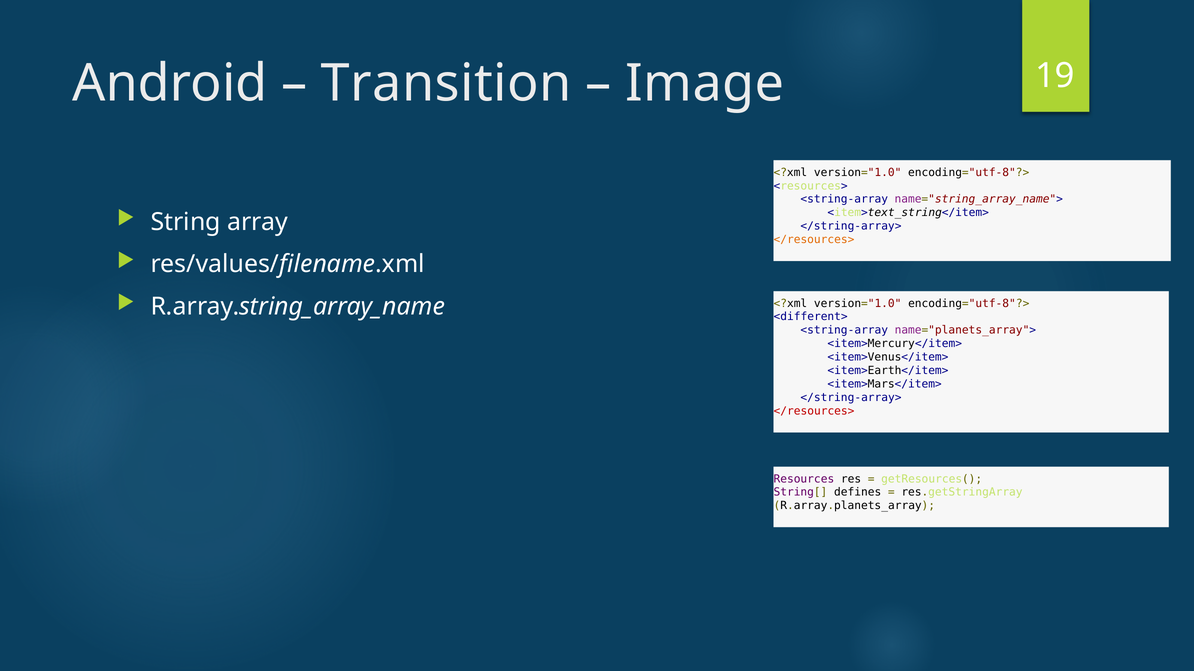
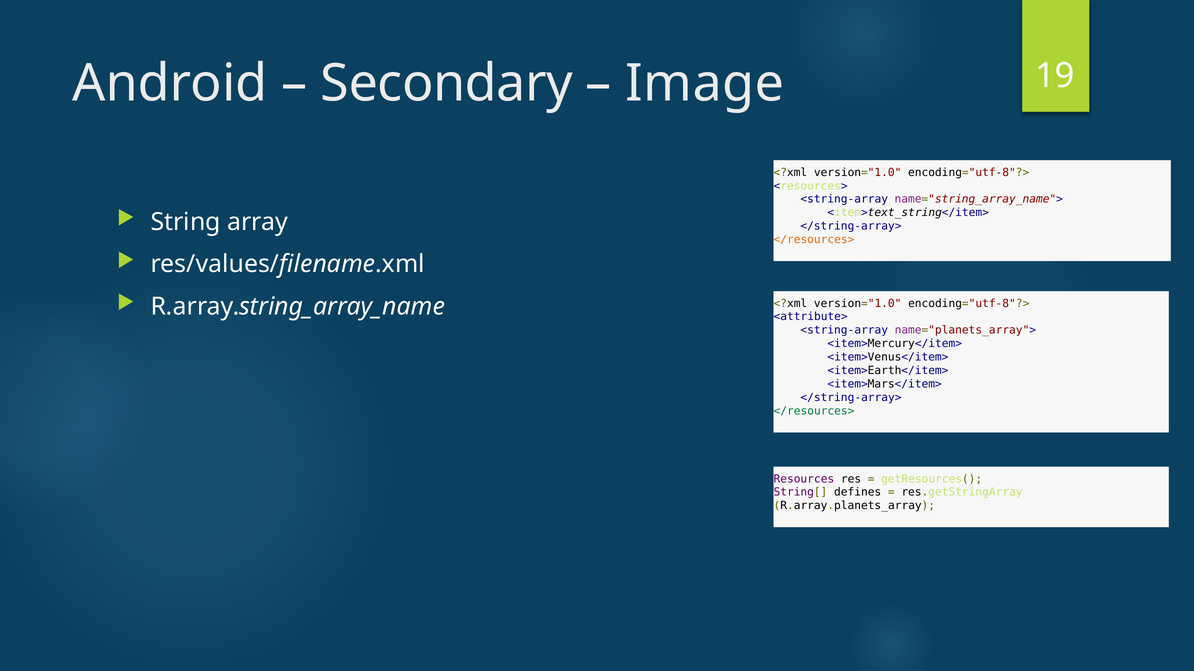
Transition: Transition -> Secondary (447, 84)
<different>: <different> -> <attribute> (811, 317)
</resources> colour: red -> green (814, 411)
